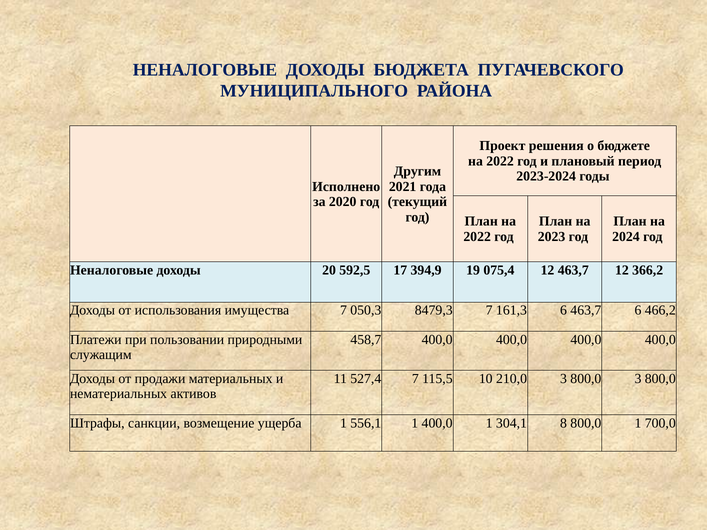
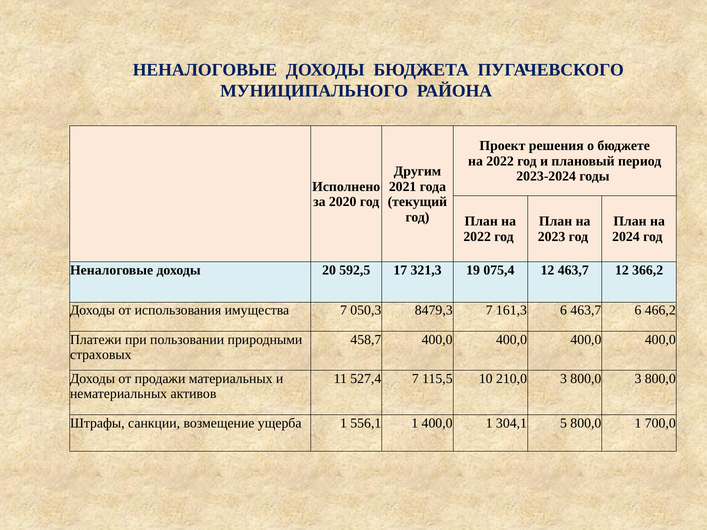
394,9: 394,9 -> 321,3 (426, 270)
служащим: служащим -> страховых (101, 355)
8: 8 -> 5 (564, 423)
